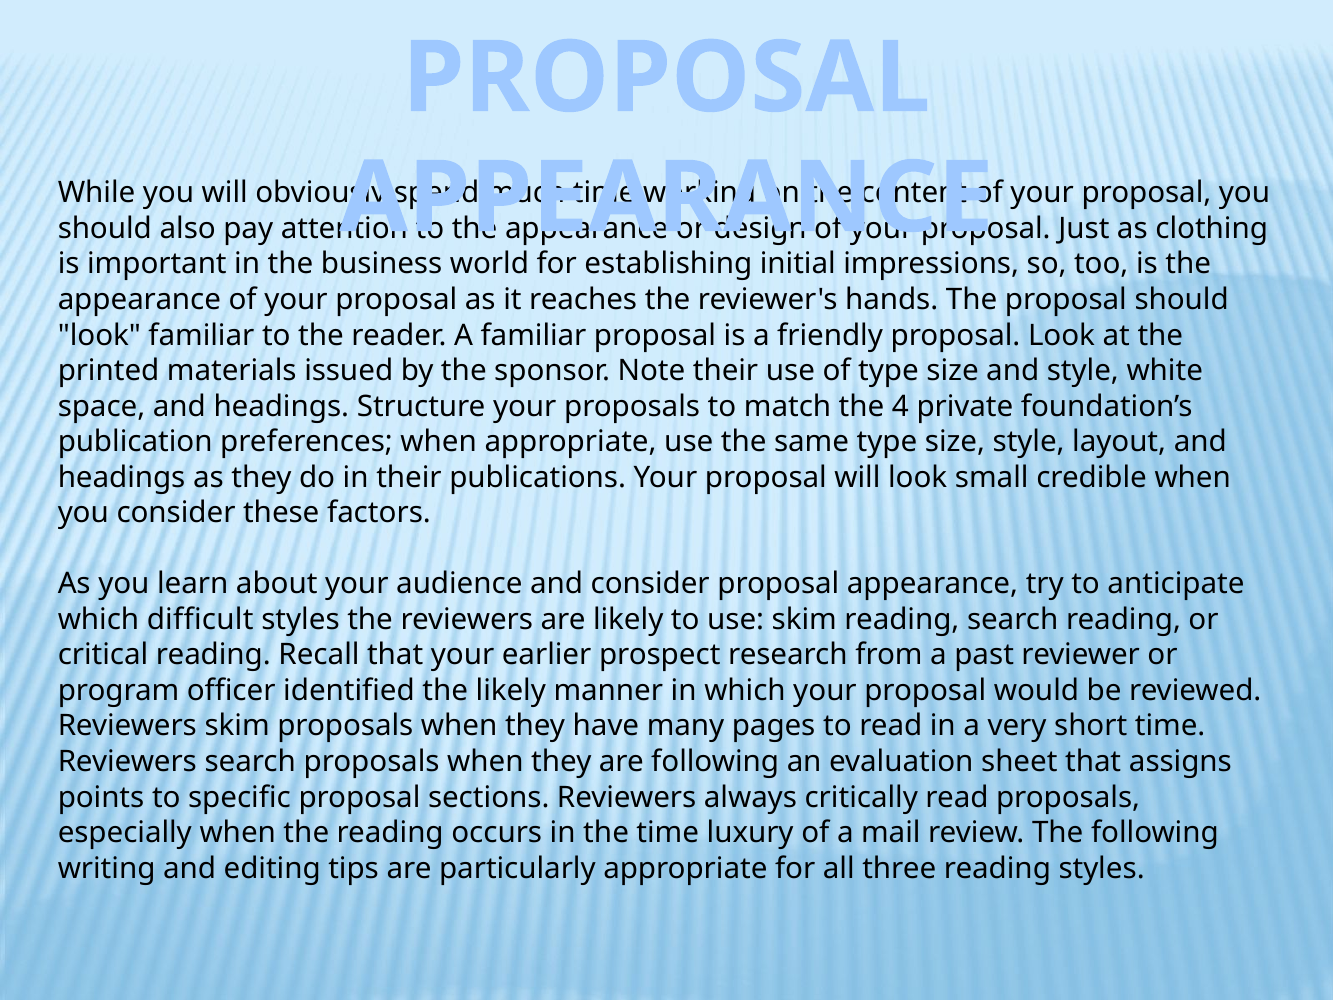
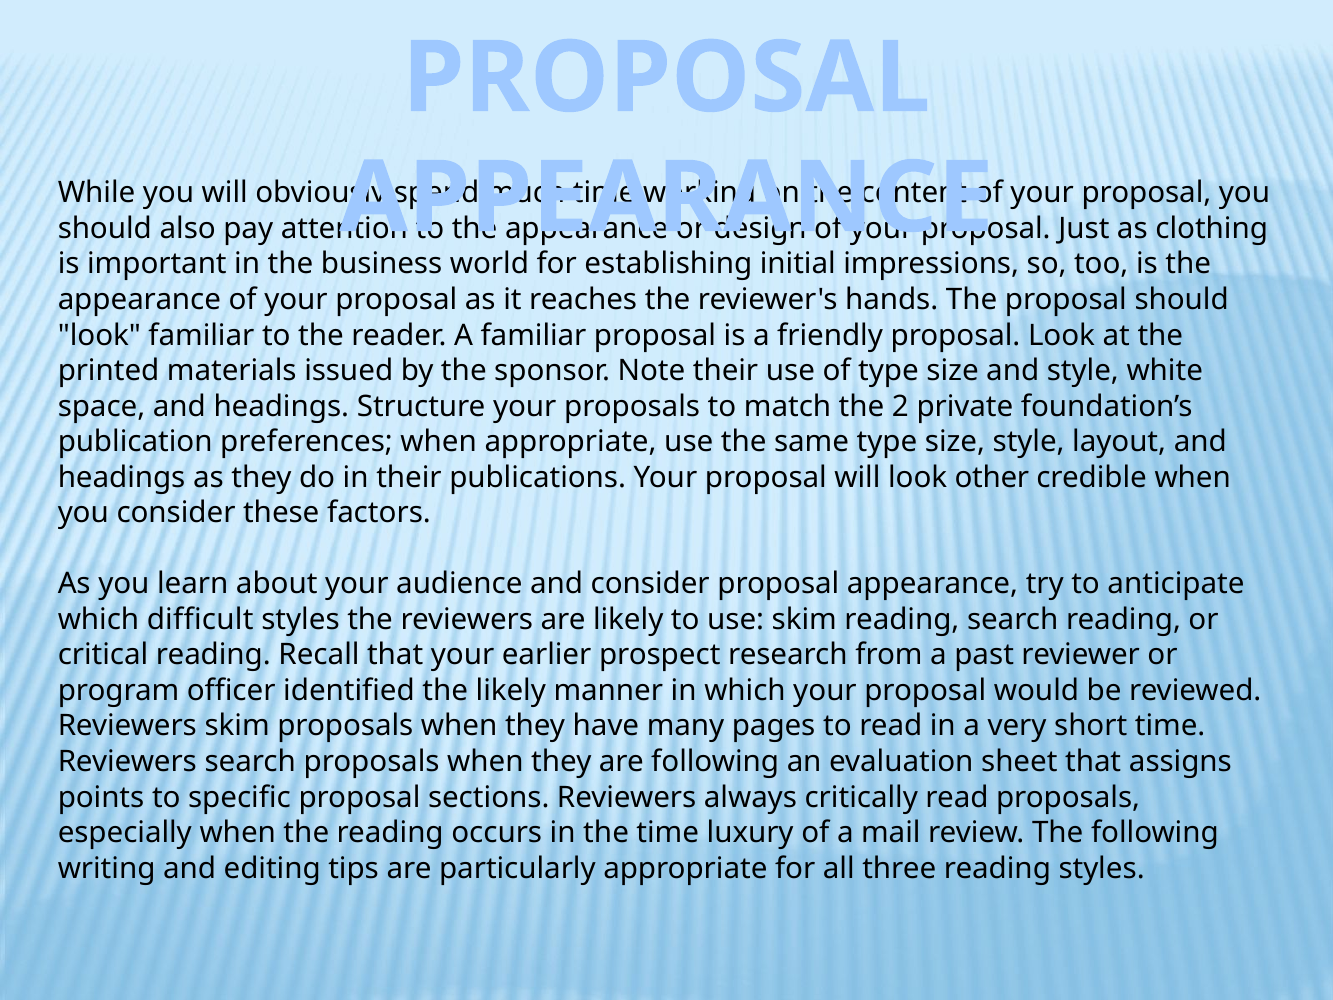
4: 4 -> 2 (900, 406)
small: small -> other (992, 477)
